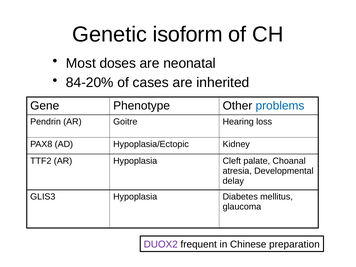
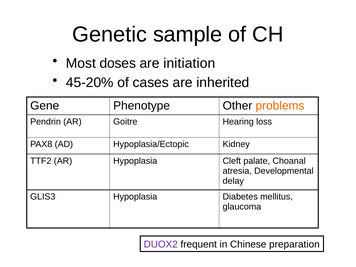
isoform: isoform -> sample (188, 34)
neonatal: neonatal -> initiation (189, 63)
84-20%: 84-20% -> 45-20% (90, 83)
problems colour: blue -> orange (280, 106)
